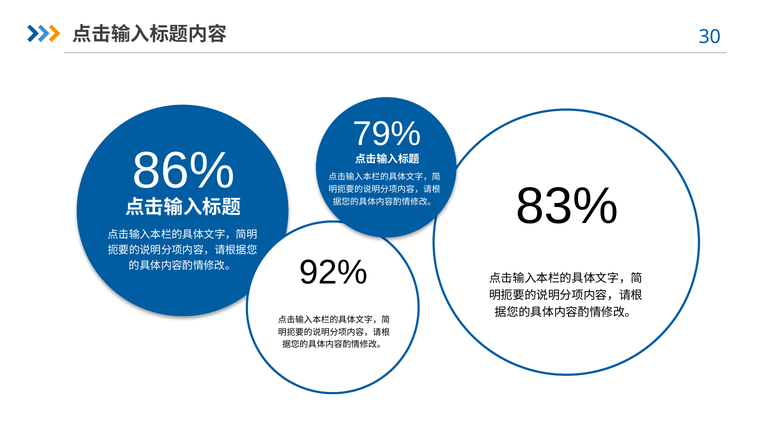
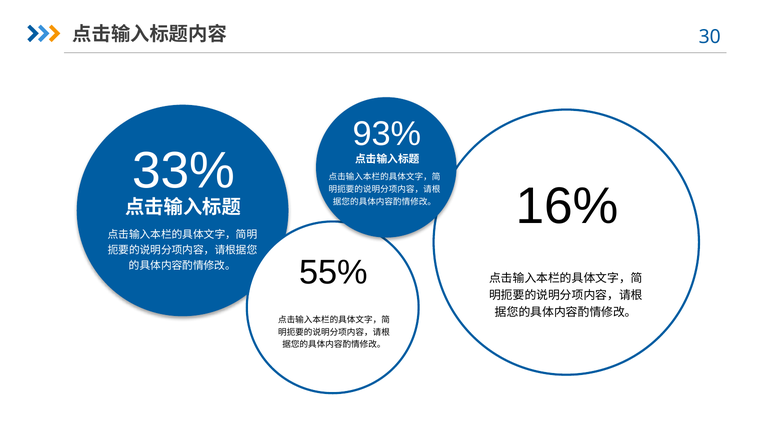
79%: 79% -> 93% (387, 134)
86%: 86% -> 33% (184, 171)
83%: 83% -> 16% (567, 207)
92%: 92% -> 55% (334, 273)
